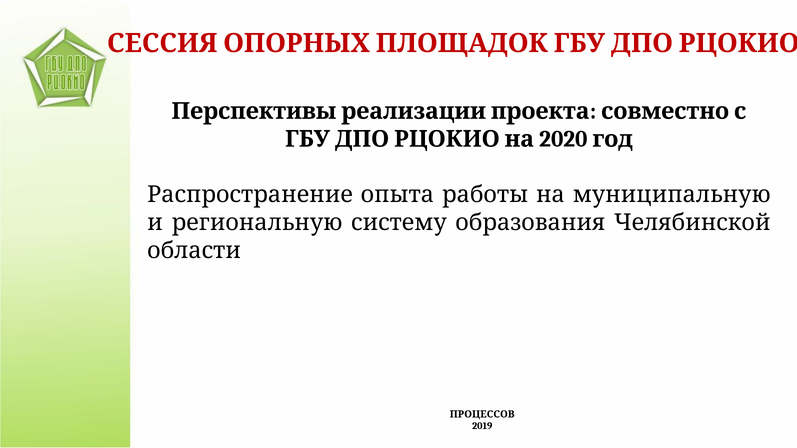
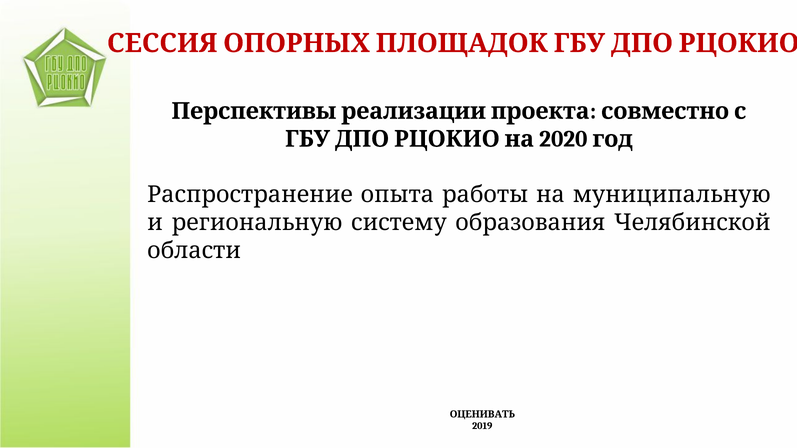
ПРОЦЕССОВ: ПРОЦЕССОВ -> ОЦЕНИВАТЬ (482, 414)
